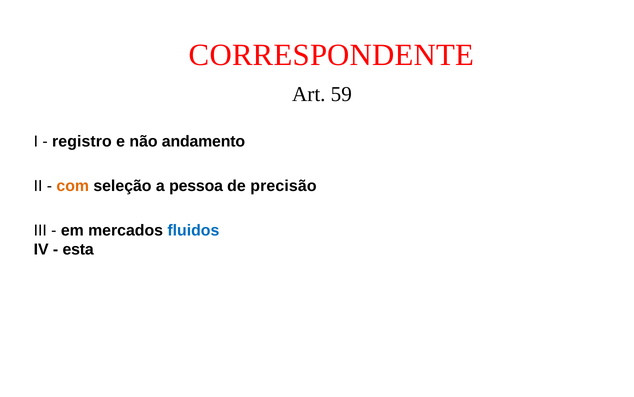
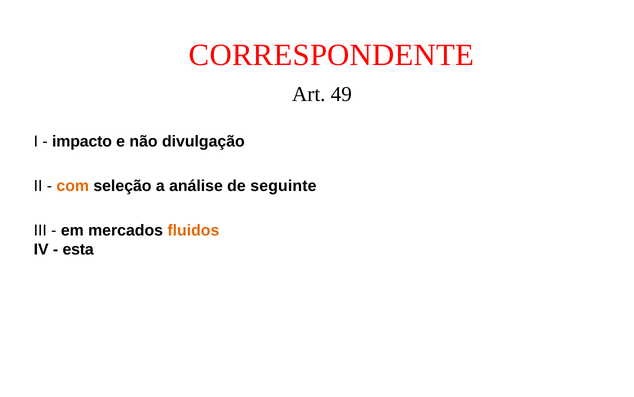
59: 59 -> 49 (341, 94)
registro: registro -> impacto (82, 141)
andamento: andamento -> divulgação (203, 141)
pessoa: pessoa -> análise (196, 186)
precisão: precisão -> seguinte (283, 186)
fluidos colour: blue -> orange (193, 230)
